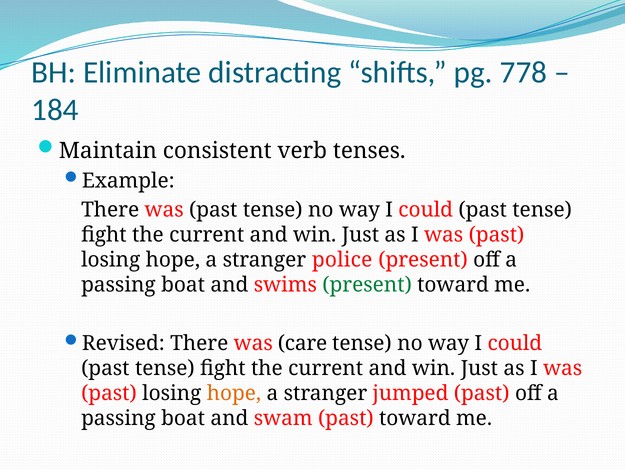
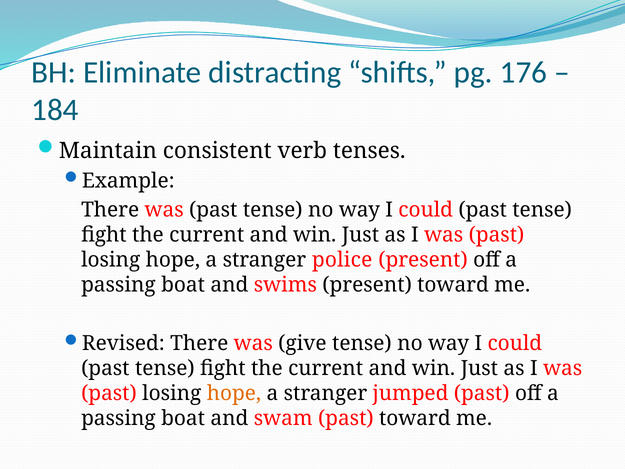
778: 778 -> 176 (524, 72)
present colour: green -> black (367, 285)
care: care -> give (302, 343)
